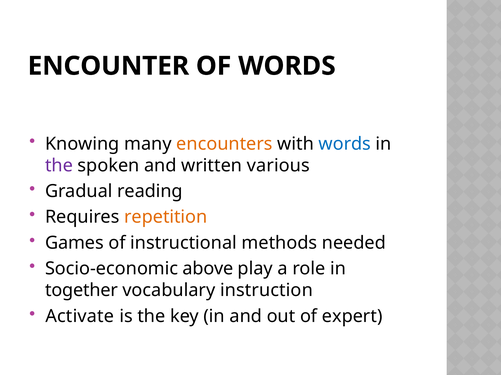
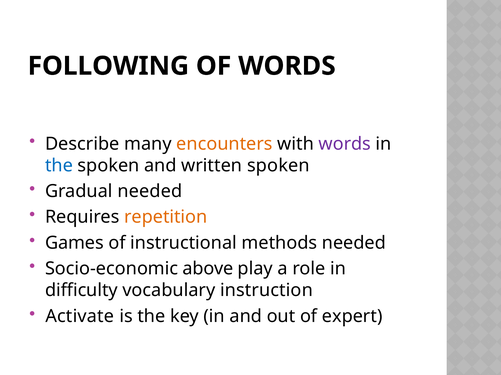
ENCOUNTER: ENCOUNTER -> FOLLOWING (108, 66)
Knowing: Knowing -> Describe (82, 144)
words colour: blue -> purple (345, 144)
the colour: purple -> blue (59, 166)
written various: various -> spoken (278, 166)
Gradual reading: reading -> needed (150, 192)
together: together -> difficulty (81, 291)
